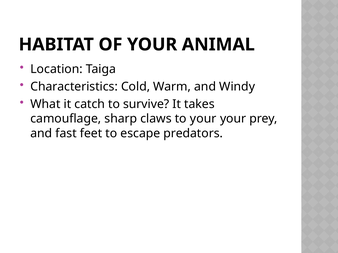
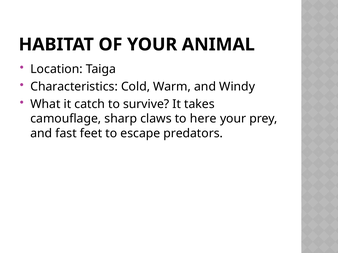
to your: your -> here (203, 119)
